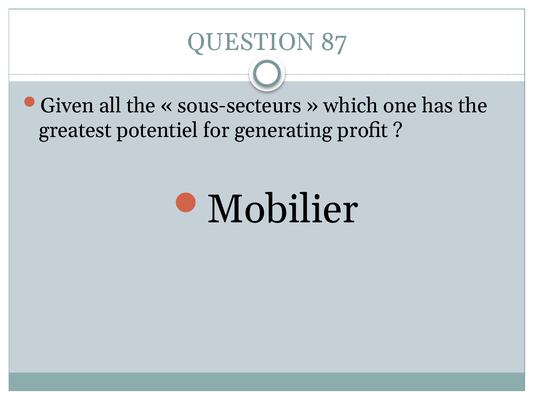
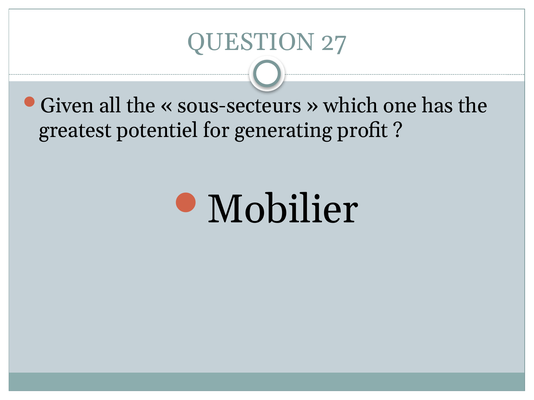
87: 87 -> 27 (334, 42)
